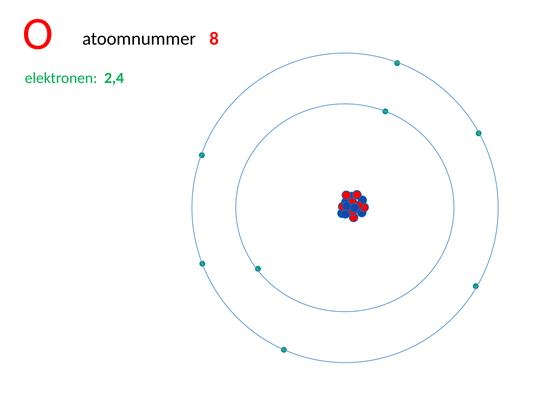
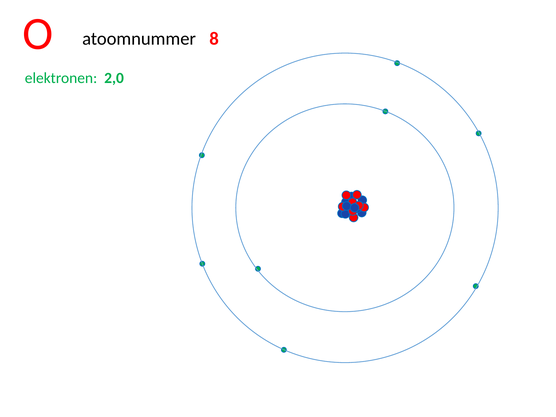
2,4: 2,4 -> 2,0 (114, 78)
